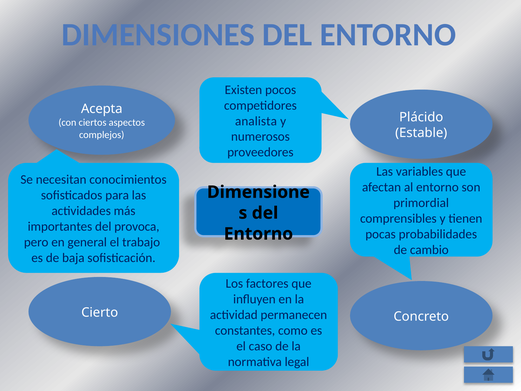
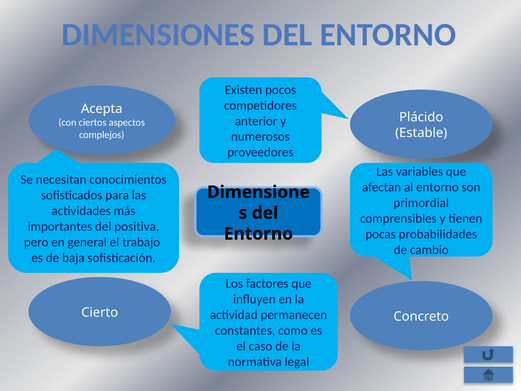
analista: analista -> anterior (256, 121)
provoca: provoca -> positiva (137, 226)
